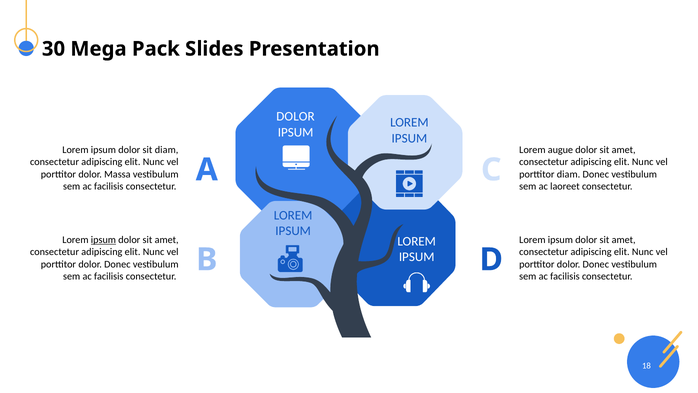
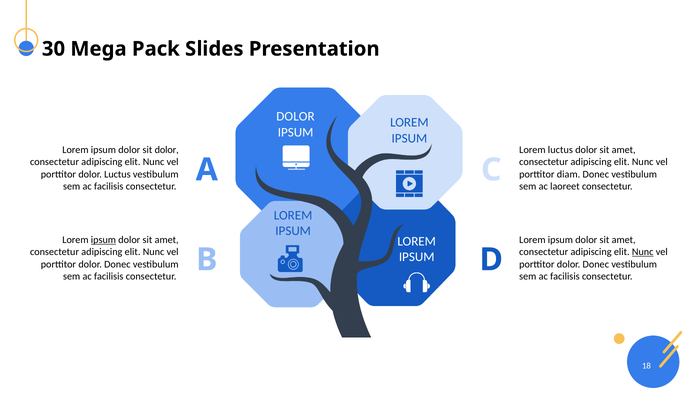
sit diam: diam -> dolor (167, 150)
Lorem augue: augue -> luctus (560, 150)
dolor Massa: Massa -> Luctus (117, 174)
Nunc underline: none -> present (643, 252)
